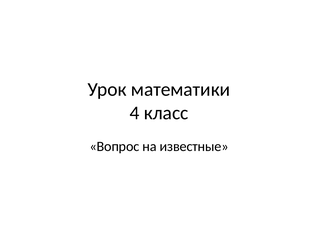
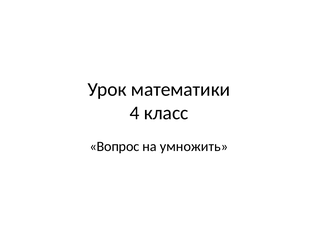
известные: известные -> умножить (194, 146)
